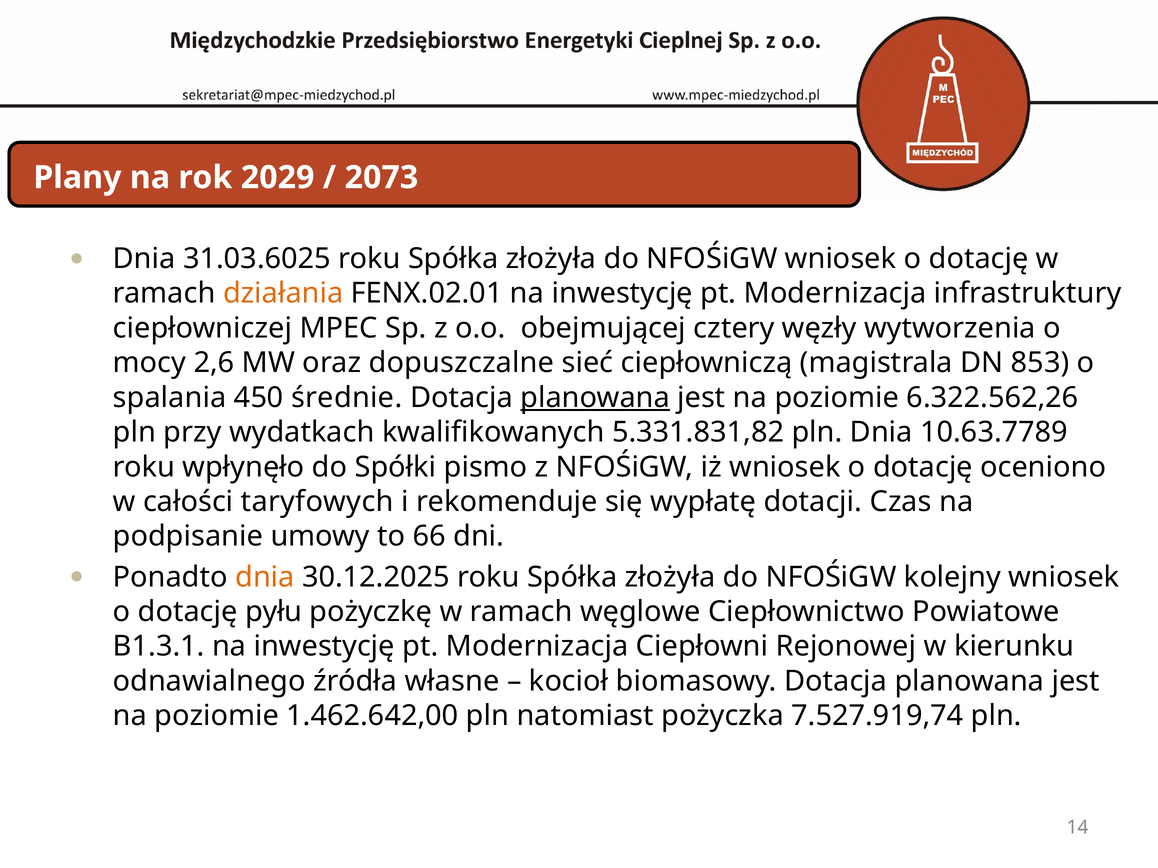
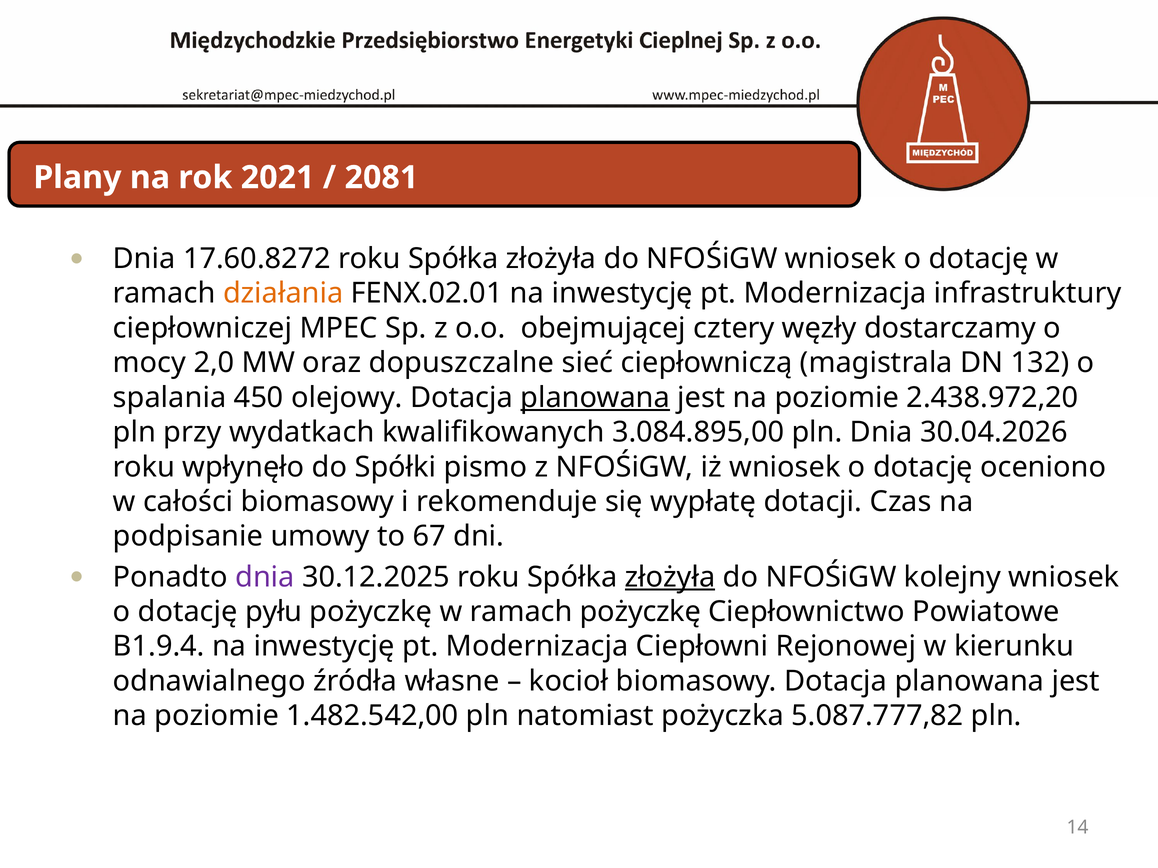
2029: 2029 -> 2021 (278, 178)
2073: 2073 -> 2081 (381, 178)
31.03.6025: 31.03.6025 -> 17.60.8272 (257, 259)
wytworzenia: wytworzenia -> dostarczamy (950, 328)
2,6: 2,6 -> 2,0 (214, 363)
853: 853 -> 132 (1040, 363)
średnie: średnie -> olejowy (347, 398)
6.322.562,26: 6.322.562,26 -> 2.438.972,20 (993, 398)
5.331.831,82: 5.331.831,82 -> 3.084.895,00 (698, 433)
10.63.7789: 10.63.7789 -> 30.04.2026 (994, 433)
całości taryfowych: taryfowych -> biomasowy (318, 502)
66: 66 -> 67 (429, 537)
dnia colour: orange -> purple (265, 577)
złożyła underline: none -> present (670, 577)
ramach węglowe: węglowe -> pożyczkę (640, 612)
B1.3.1: B1.3.1 -> B1.9.4 (159, 647)
1.462.642,00: 1.462.642,00 -> 1.482.542,00 (372, 716)
7.527.919,74: 7.527.919,74 -> 5.087.777,82 (877, 716)
